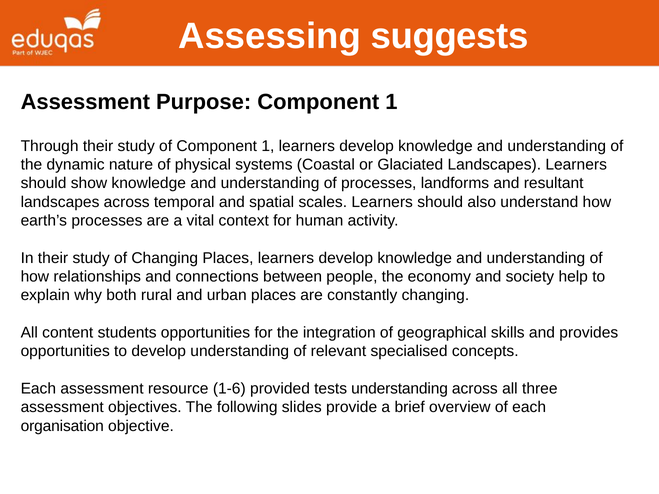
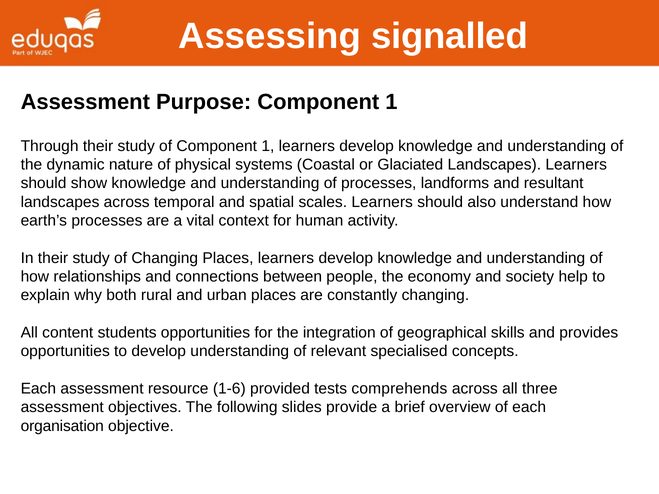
suggests: suggests -> signalled (450, 36)
tests understanding: understanding -> comprehends (399, 389)
